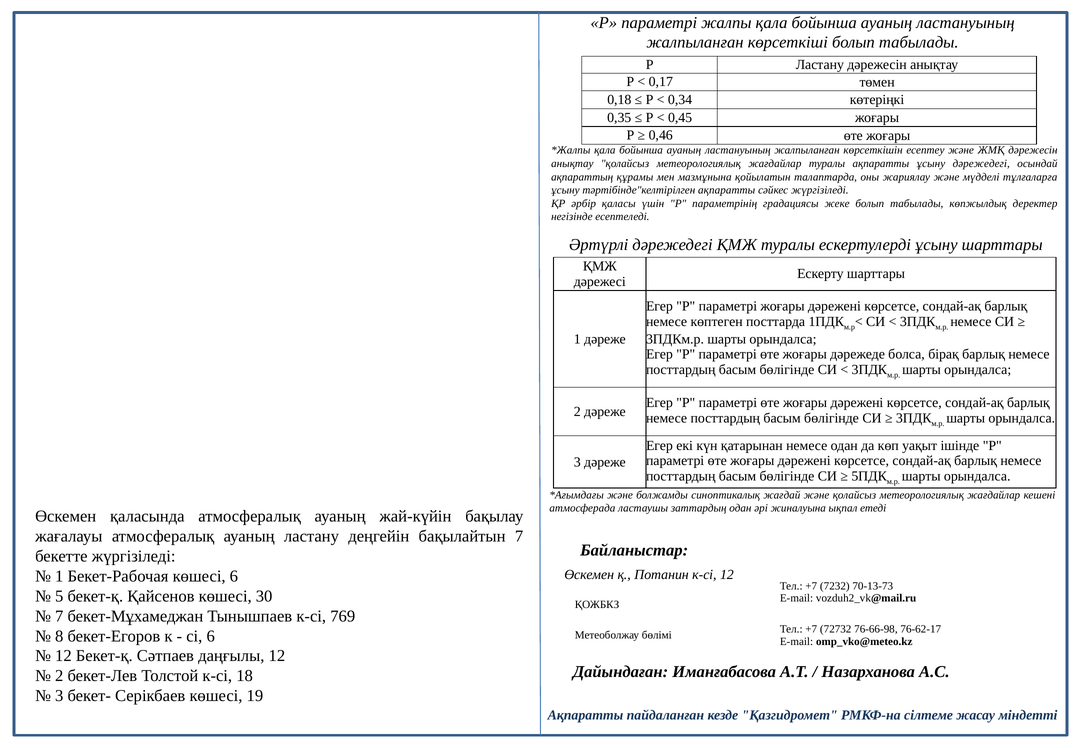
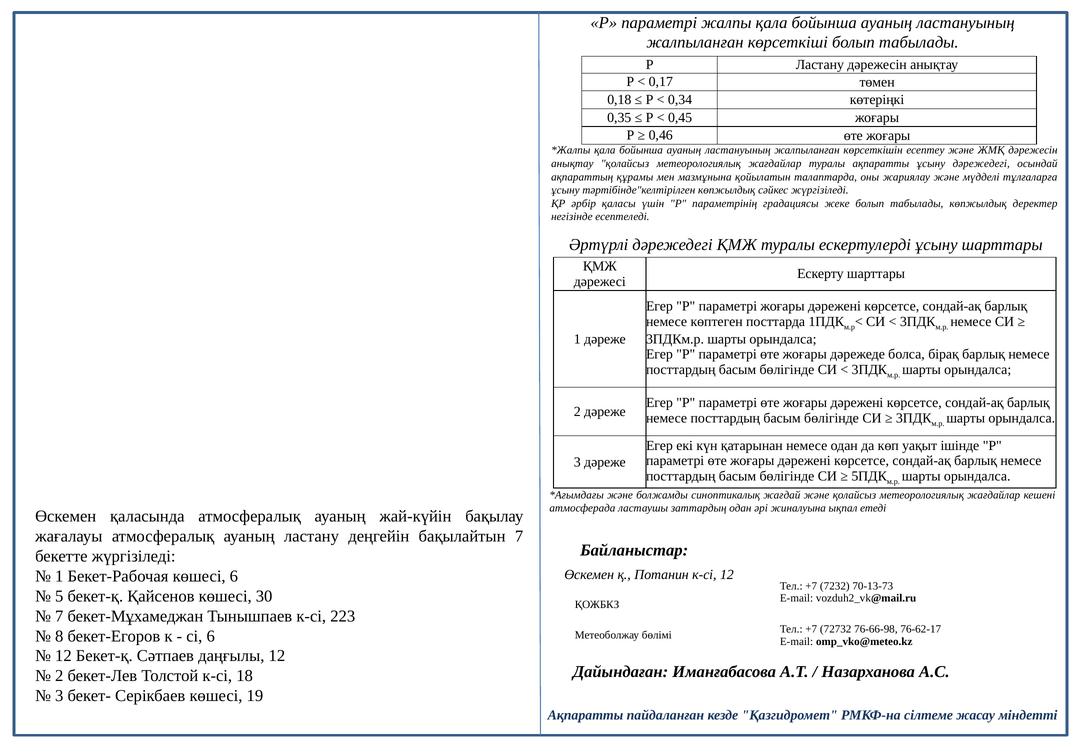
тәртібінде"келтірілген ақпаратты: ақпаратты -> көпжылдық (727, 190)
769: 769 -> 223 (343, 616)
